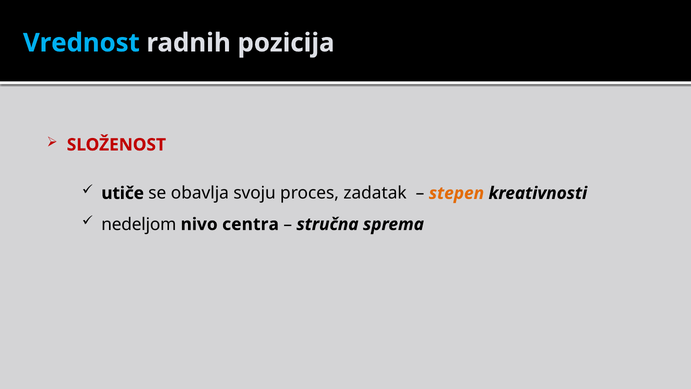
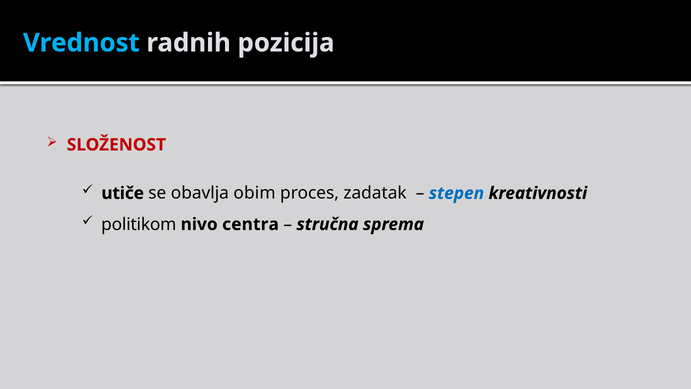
svoju: svoju -> obim (254, 193)
stepen colour: orange -> blue (456, 193)
nedeljom: nedeljom -> politikom (139, 224)
